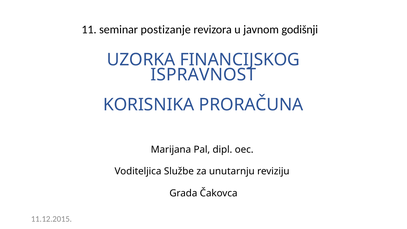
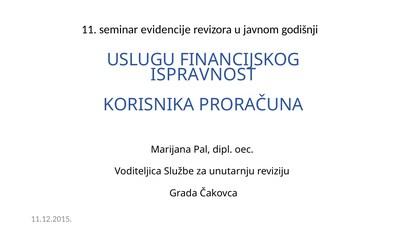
postizanje: postizanje -> evidencije (166, 30)
UZORKA: UZORKA -> USLUGU (141, 60)
